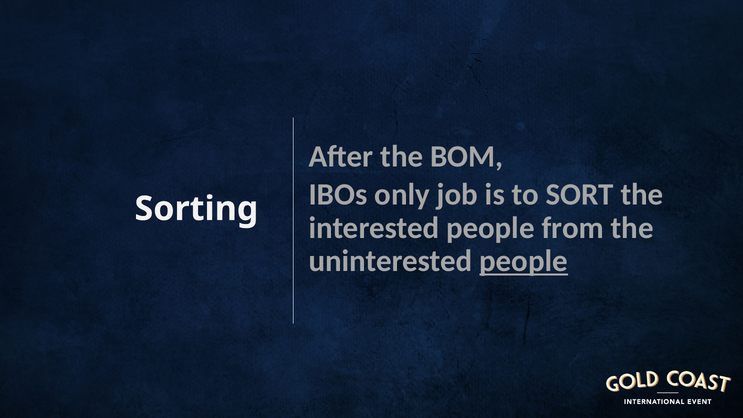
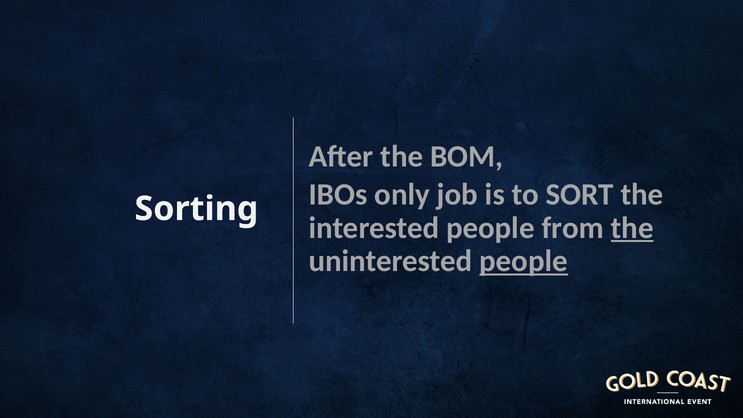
the underline: none -> present (632, 228)
